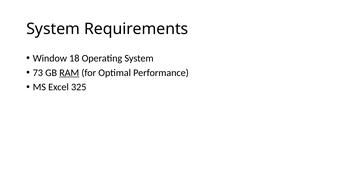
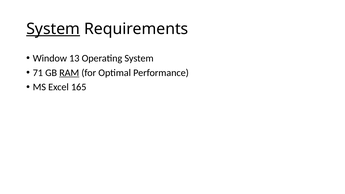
System underline: none -> present (53, 29)
18: 18 -> 13 (74, 58)
73: 73 -> 71 (38, 73)
325: 325 -> 165 (79, 87)
